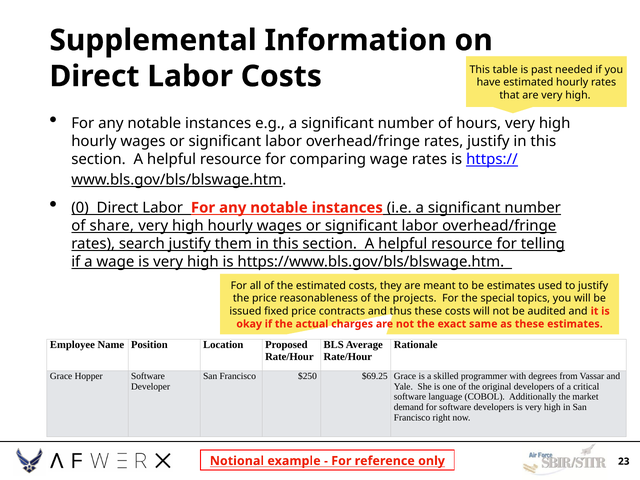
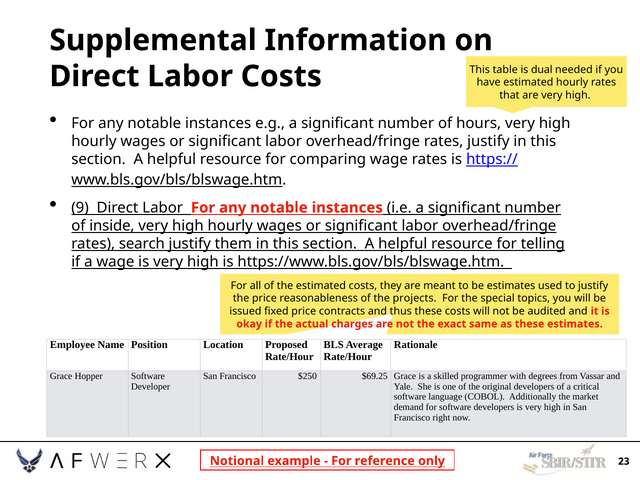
past: past -> dual (542, 70)
0: 0 -> 9 (80, 208)
share: share -> inside (112, 226)
